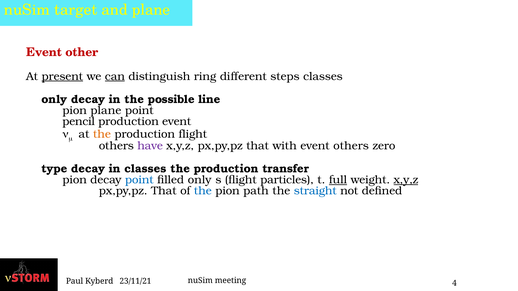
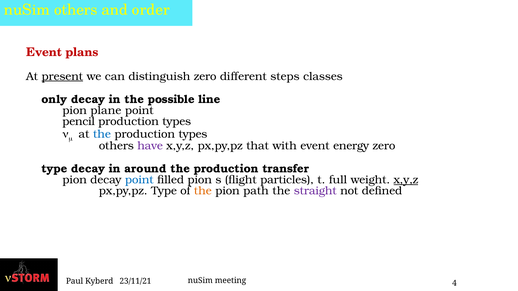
nuSim target: target -> others (76, 10)
and plane: plane -> order (151, 10)
other: other -> plans (82, 52)
can underline: present -> none (115, 76)
distinguish ring: ring -> zero (205, 76)
event: event -> types (177, 122)
the colour: orange -> blue (102, 134)
flight: flight -> types (193, 134)
event others: others -> energy (351, 146)
in classes: classes -> around (145, 169)
filled only: only -> pion (200, 180)
full underline: present -> none (338, 180)
That: That -> Type (164, 191)
the colour: blue -> orange (203, 191)
straight colour: blue -> purple (315, 191)
